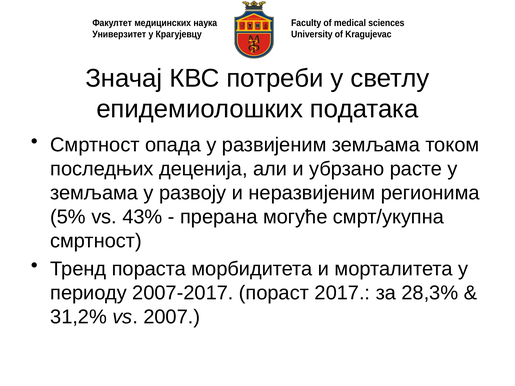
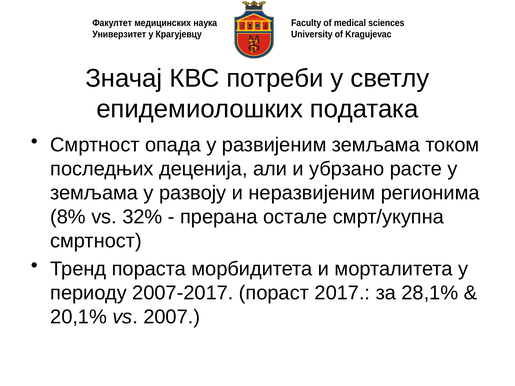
5%: 5% -> 8% (68, 217)
43%: 43% -> 32% (142, 217)
могуће: могуће -> остале (295, 217)
28,3%: 28,3% -> 28,1% (430, 293)
31,2%: 31,2% -> 20,1% (79, 317)
